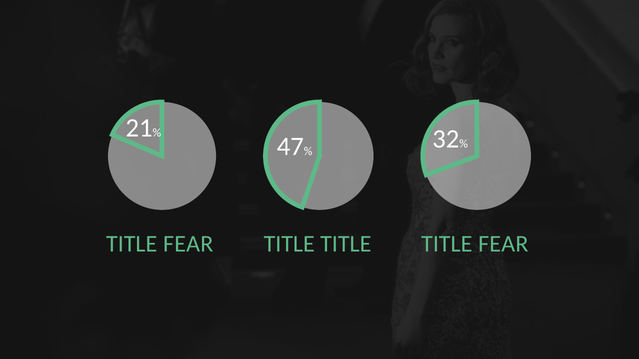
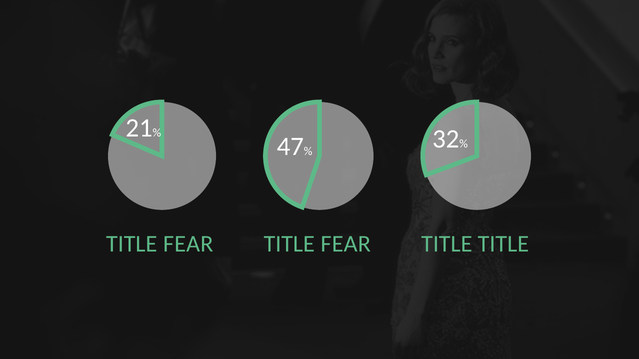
TITLE: TITLE -> FEAR (346, 244)
FEAR: FEAR -> TITLE (503, 244)
